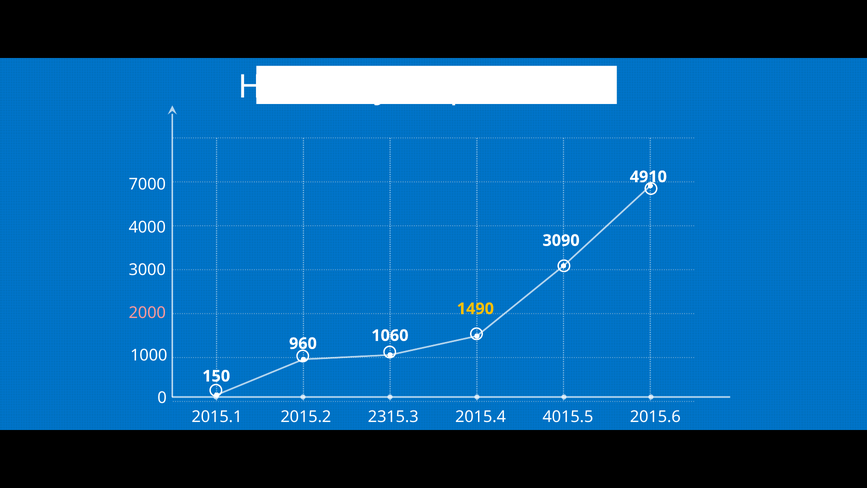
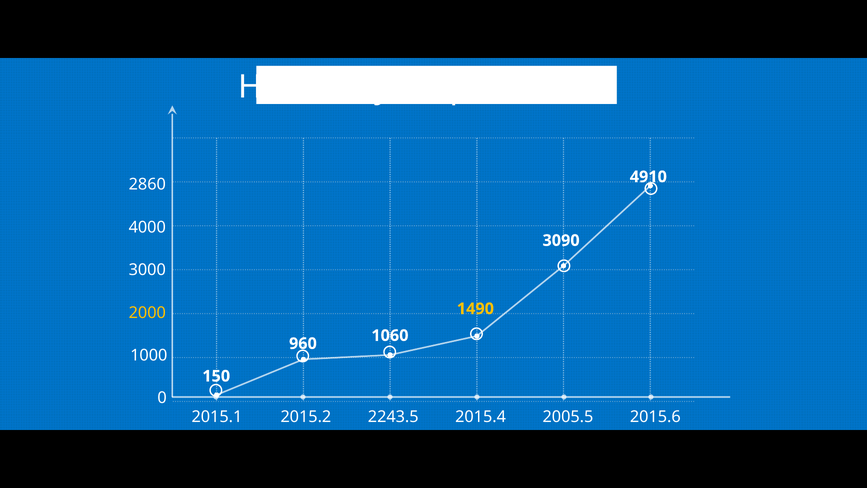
7000: 7000 -> 2860 (147, 184)
2000 colour: pink -> yellow (147, 312)
2315.3: 2315.3 -> 2243.5 (393, 417)
4015.5: 4015.5 -> 2005.5 (568, 417)
